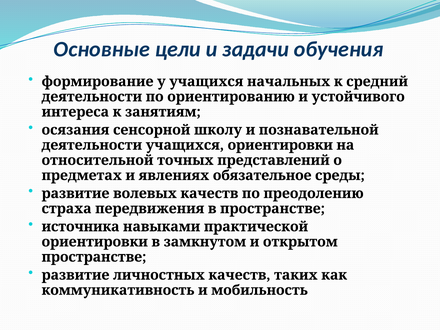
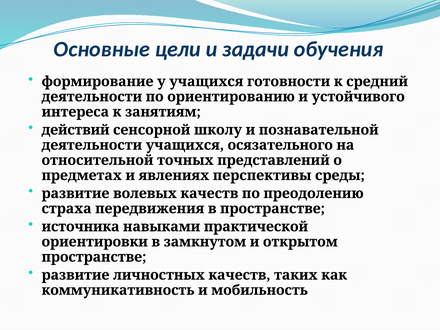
начальных: начальных -> готовности (289, 82)
осязания: осязания -> действий (76, 130)
учащихся ориентировки: ориентировки -> осязательного (280, 145)
обязательное: обязательное -> перспективы (262, 175)
